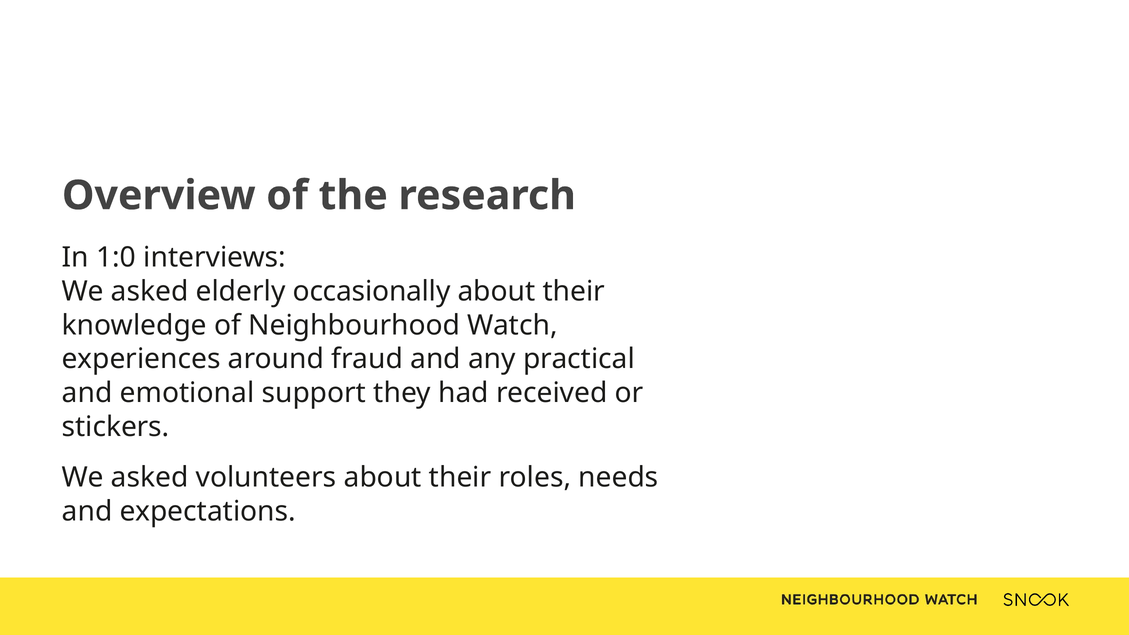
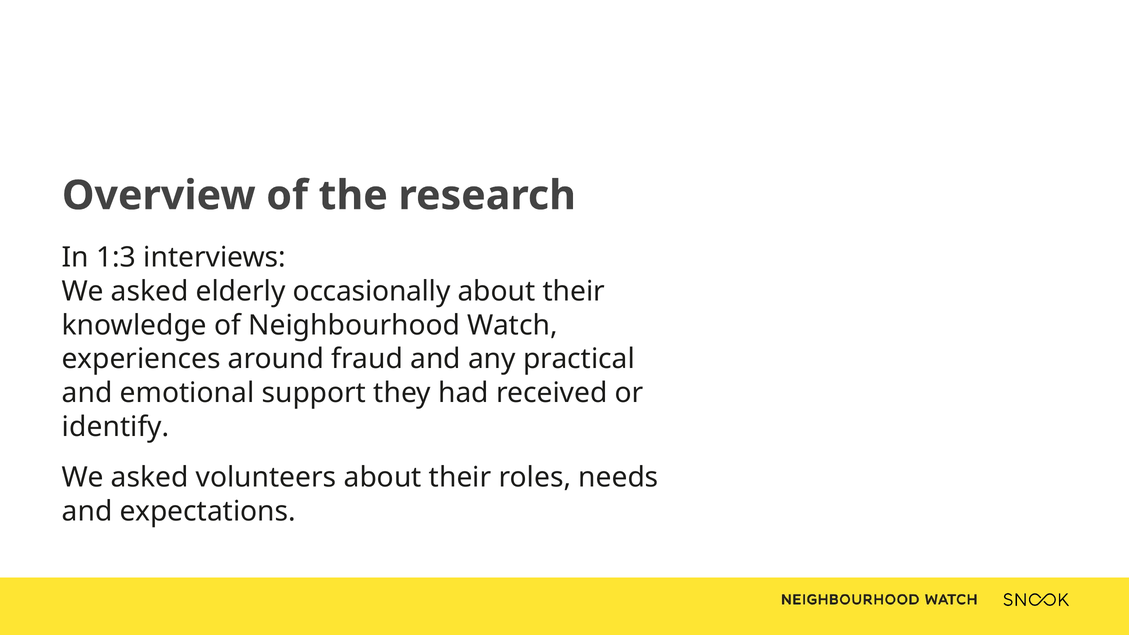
1:0: 1:0 -> 1:3 (116, 258)
stickers: stickers -> identify (116, 427)
